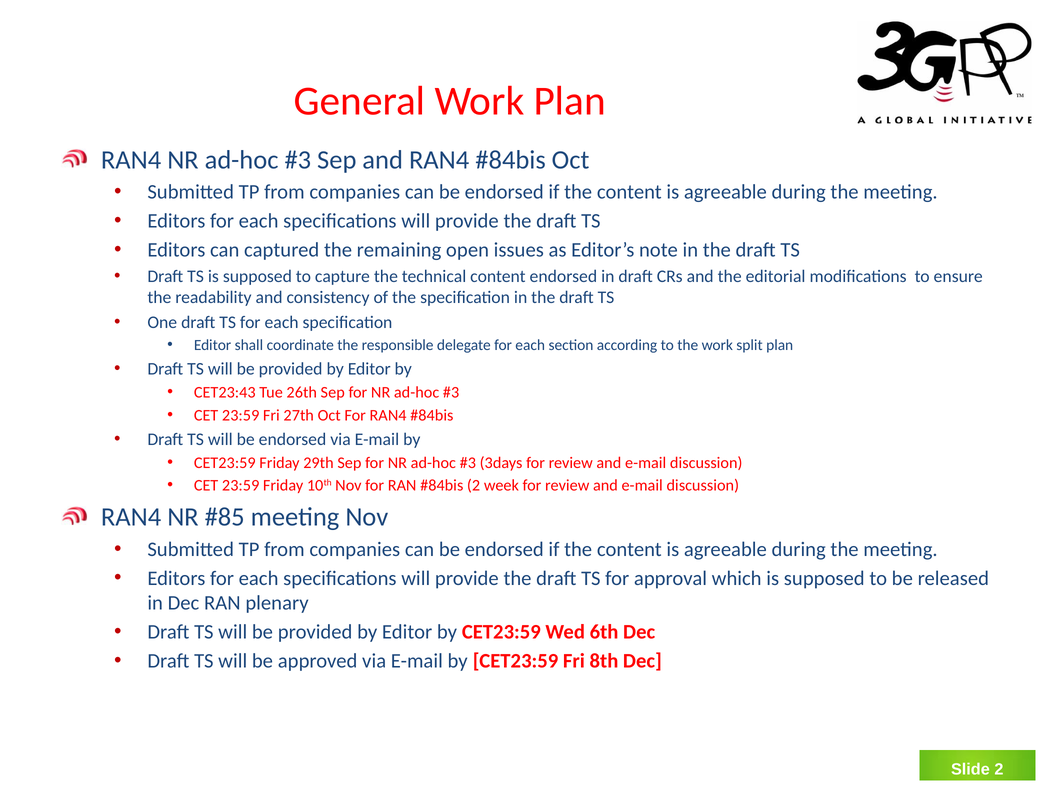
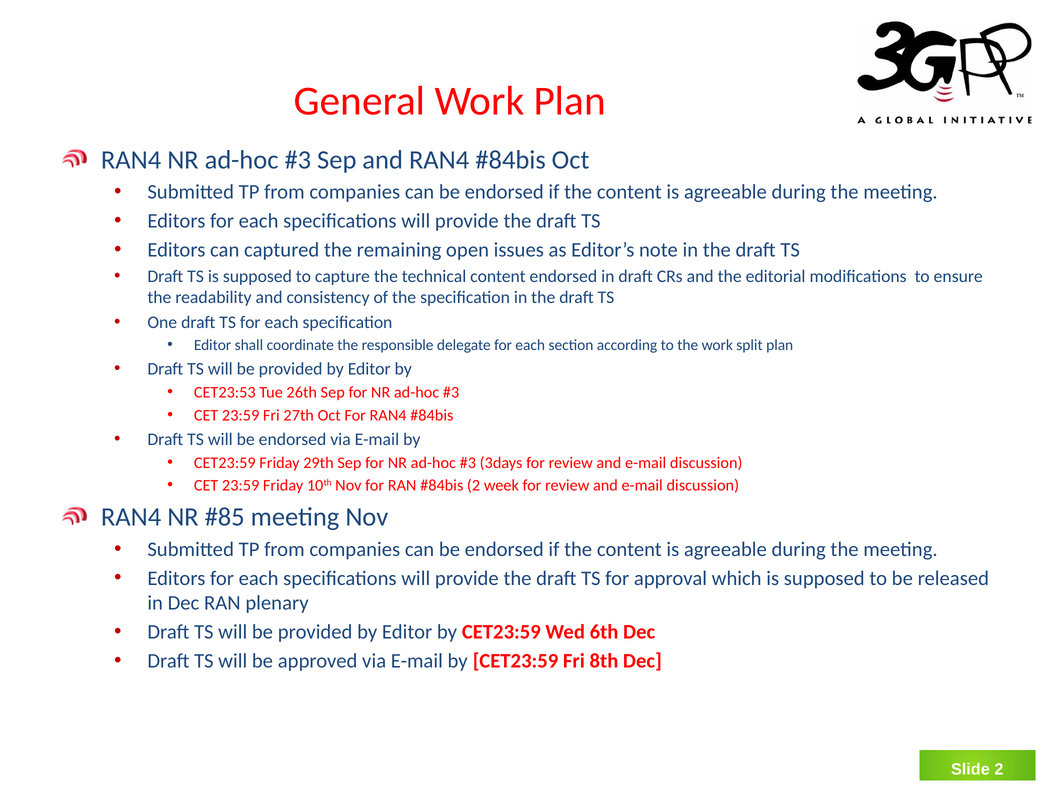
CET23:43: CET23:43 -> CET23:53 (225, 392)
